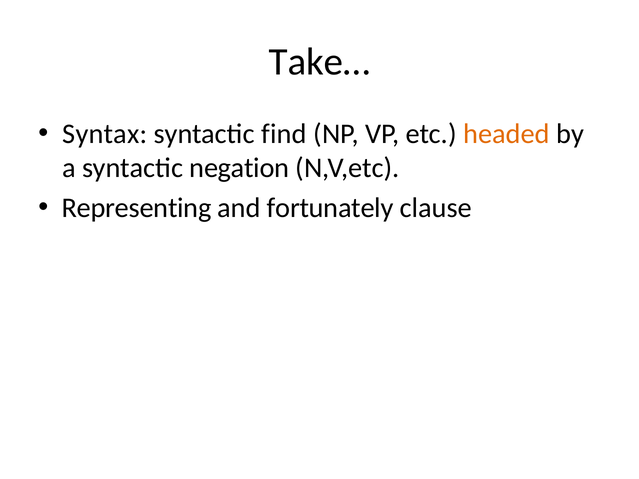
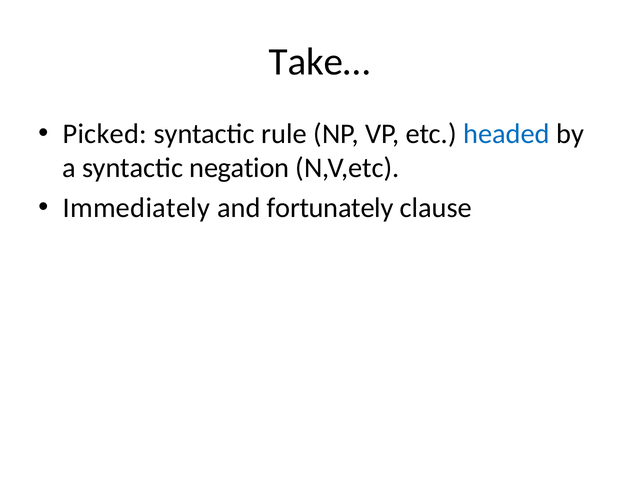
Syntax: Syntax -> Picked (105, 134)
find: find -> rule (284, 134)
headed colour: orange -> blue (506, 134)
Representing: Representing -> Immediately (136, 208)
